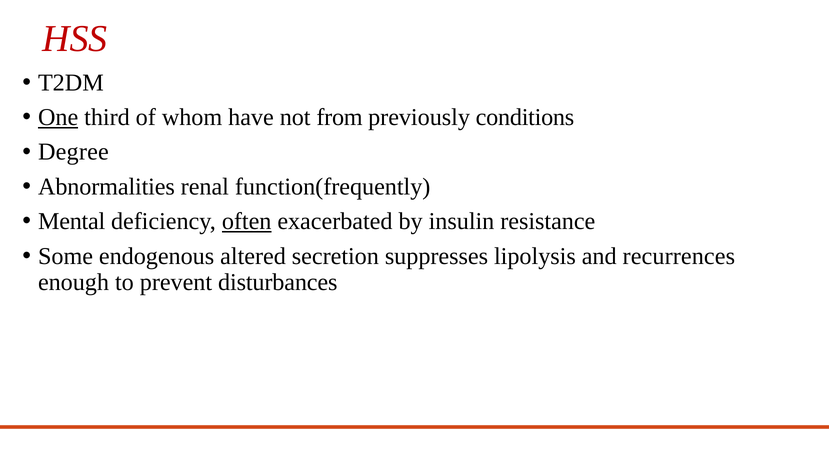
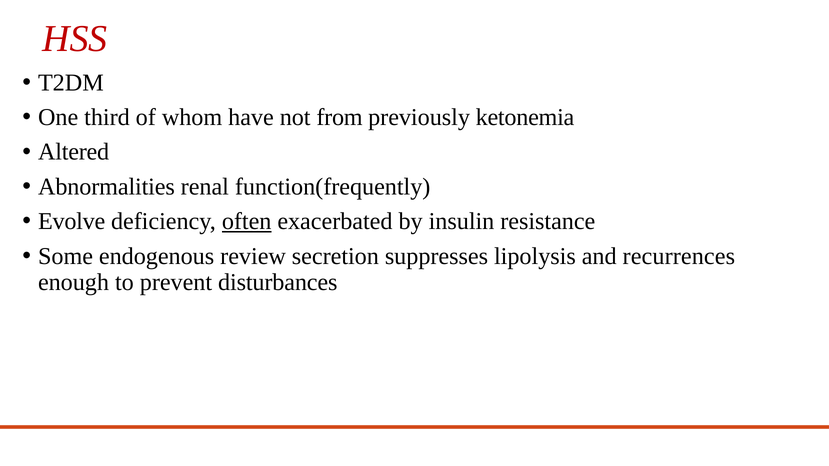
One underline: present -> none (58, 117)
conditions: conditions -> ketonemia (525, 117)
Degree: Degree -> Altered (74, 152)
Mental: Mental -> Evolve (72, 222)
altered: altered -> review (253, 256)
